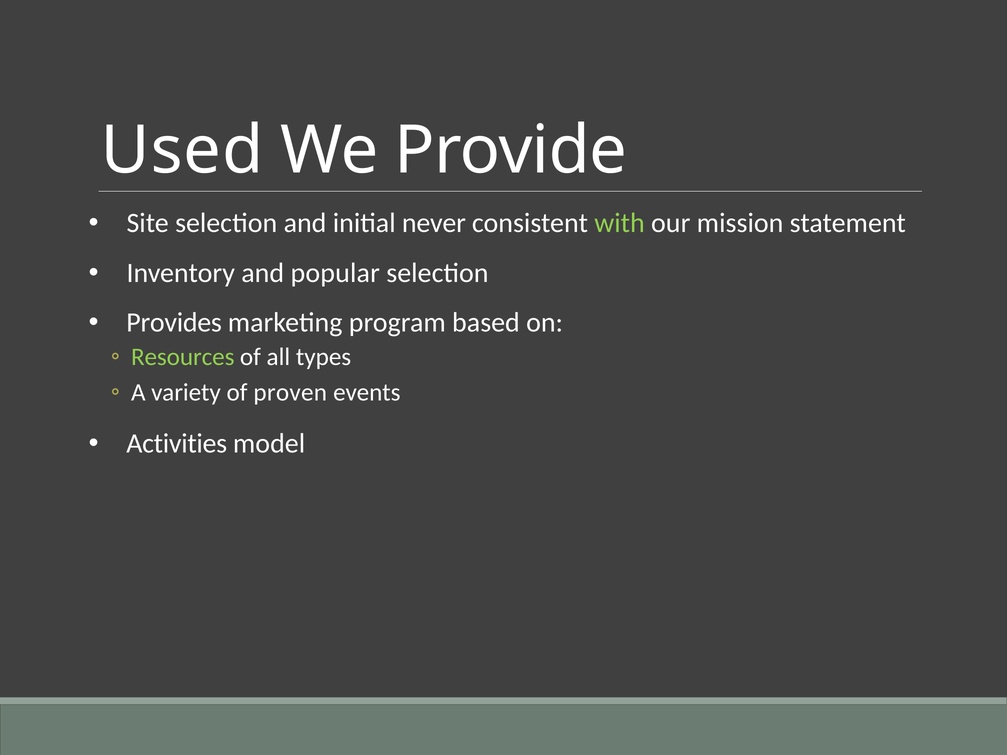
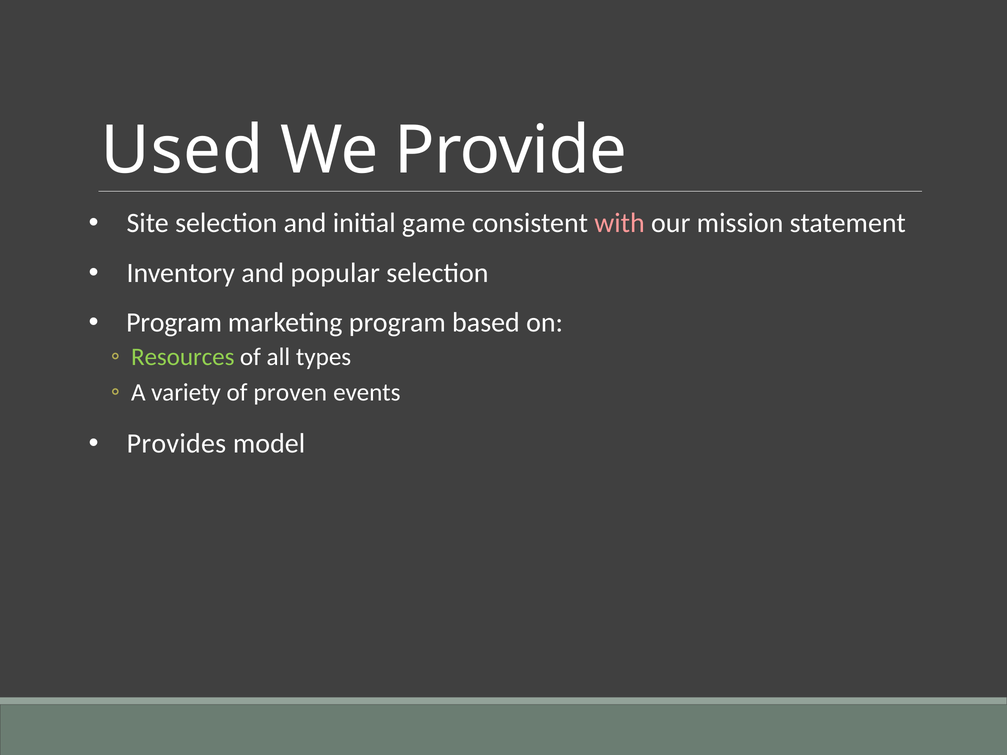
never: never -> game (434, 223)
with colour: light green -> pink (620, 223)
Provides: Provides -> Program (174, 323)
Activities: Activities -> Provides (176, 444)
